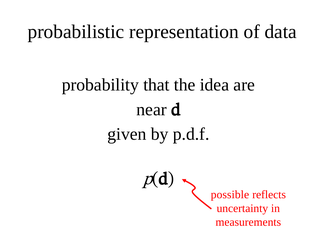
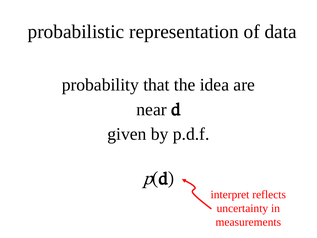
possible: possible -> interpret (230, 194)
